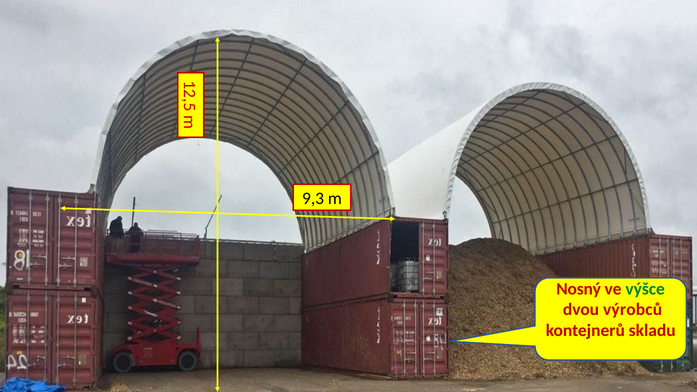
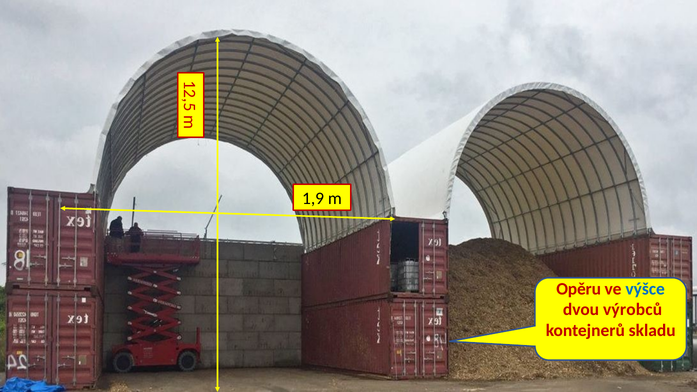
9,3: 9,3 -> 1,9 (313, 199)
Nosný: Nosný -> Opěru (579, 289)
výšce colour: green -> blue (645, 289)
